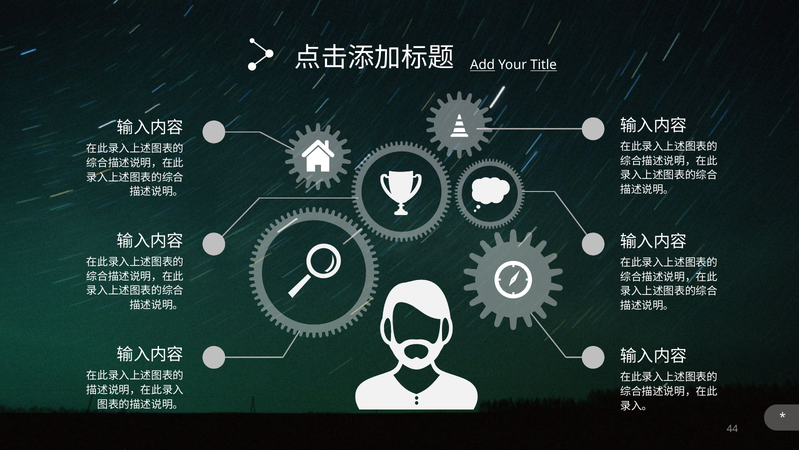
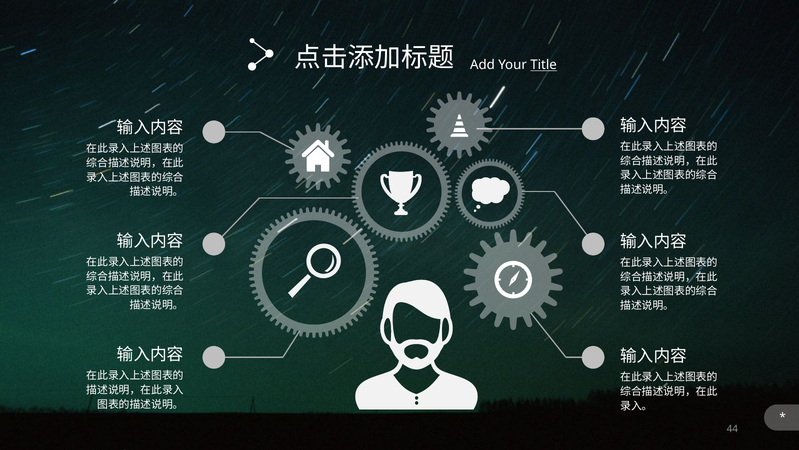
Add underline: present -> none (482, 65)
